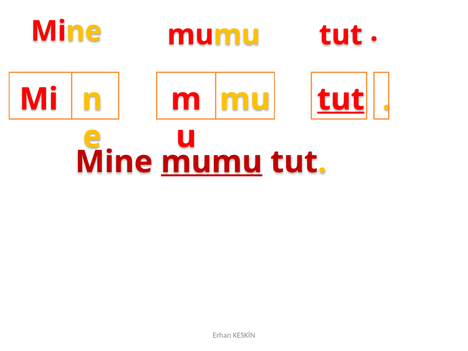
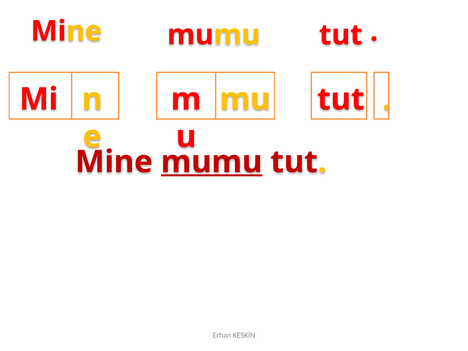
tut underline: present -> none (341, 99)
